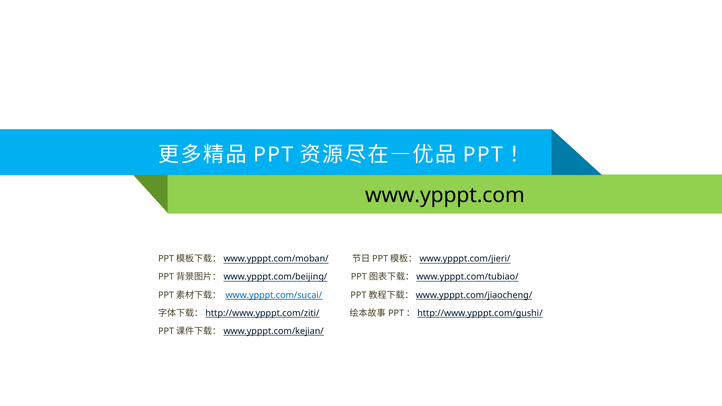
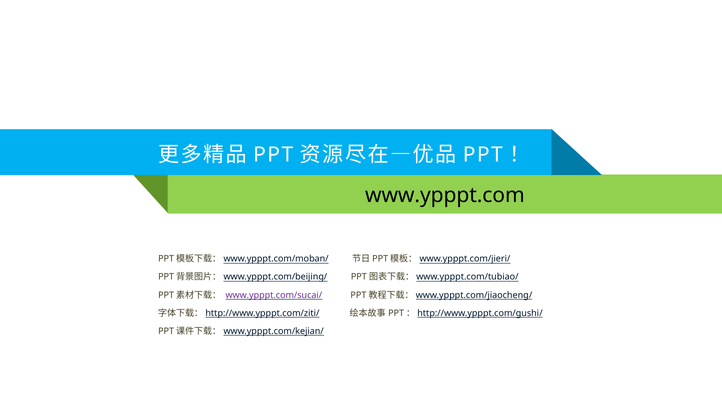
www.ypppt.com/sucai/ colour: blue -> purple (274, 295)
